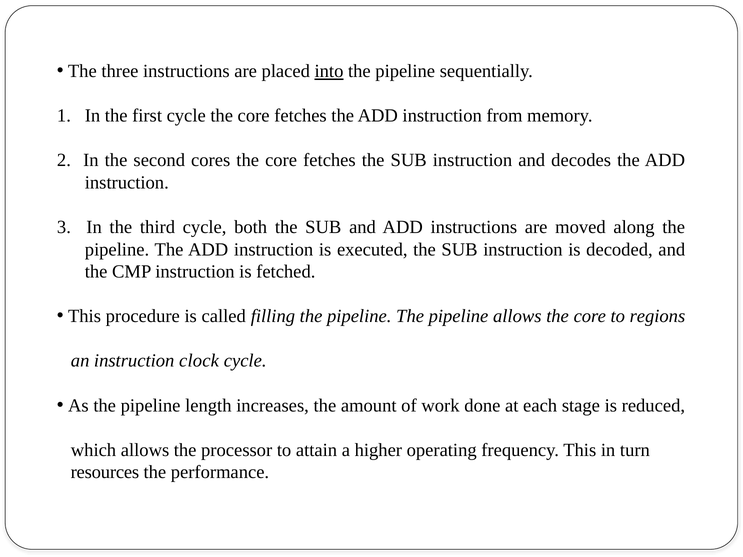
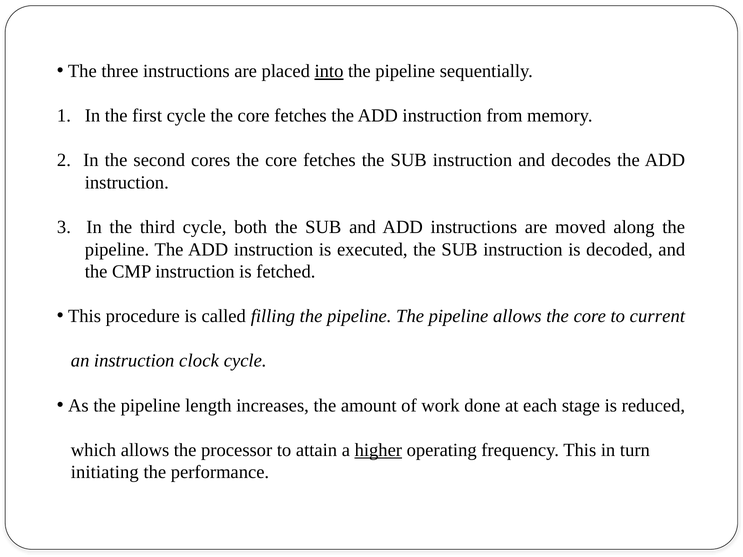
regions: regions -> current (657, 316)
higher underline: none -> present (378, 450)
resources: resources -> initiating (105, 472)
